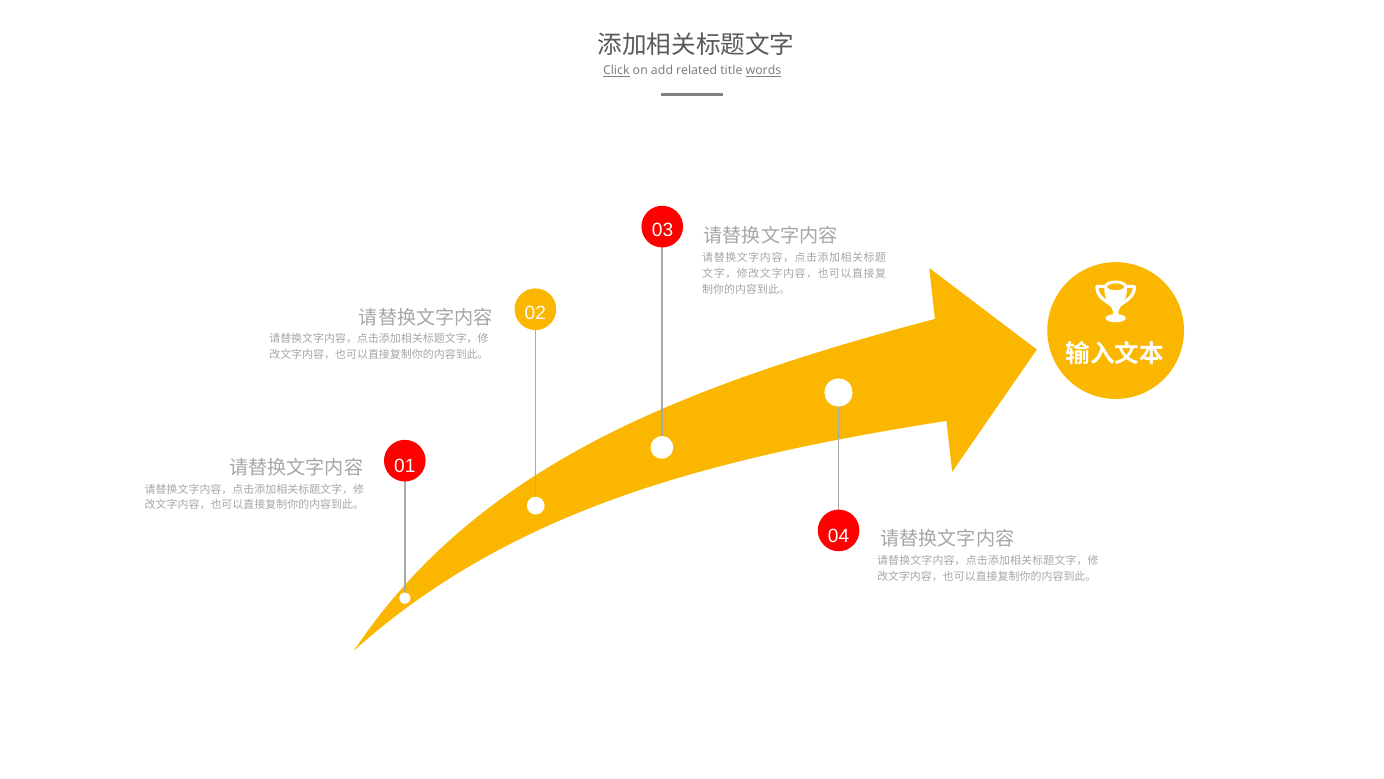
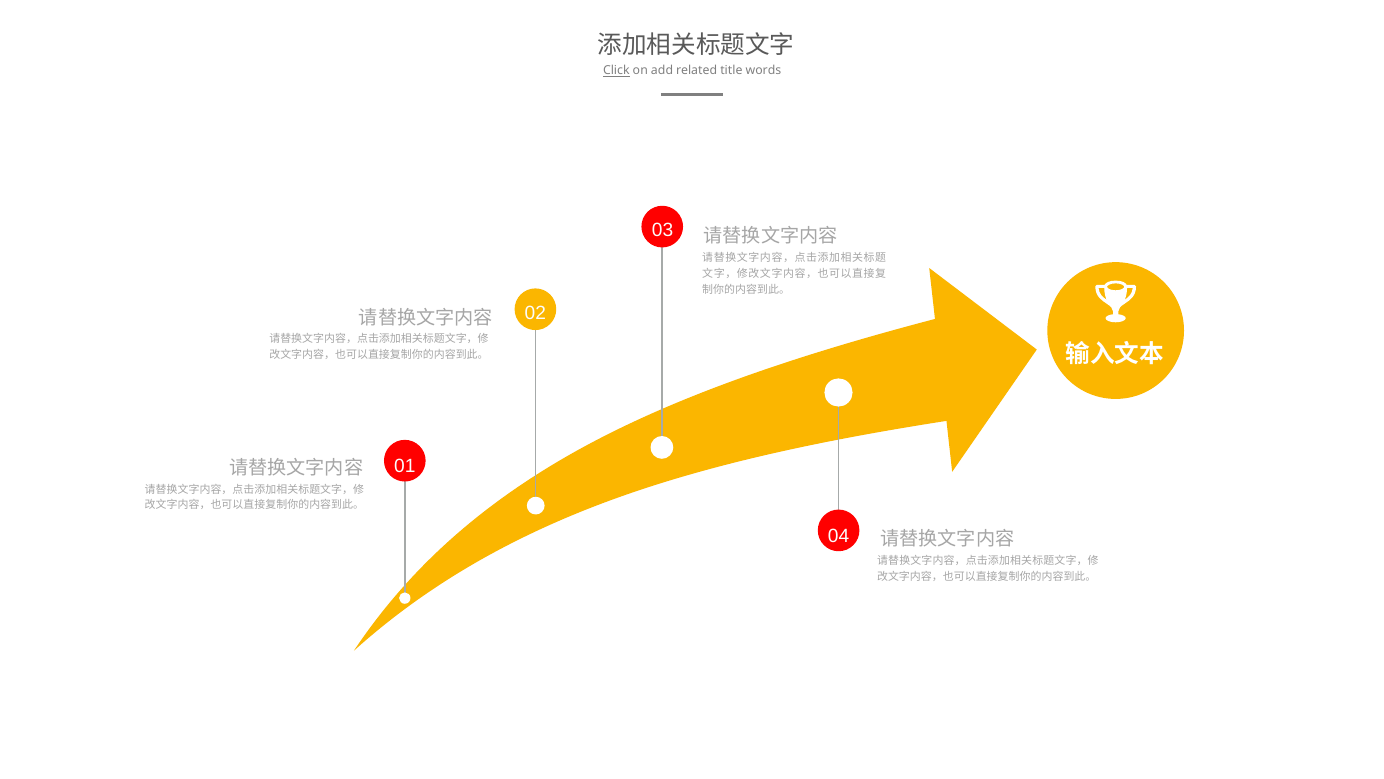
words underline: present -> none (763, 71)
